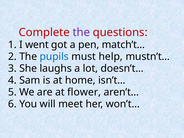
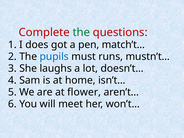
the colour: purple -> green (81, 32)
went: went -> does (37, 45)
help: help -> runs (111, 57)
